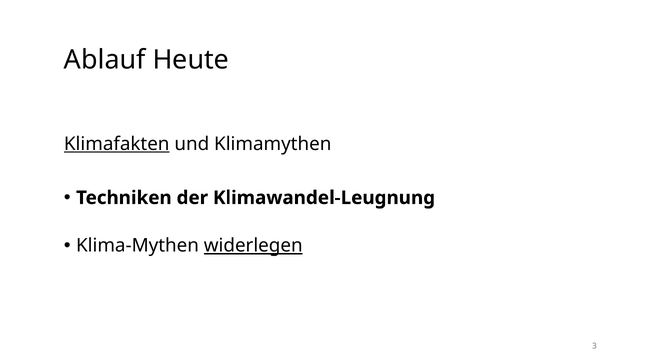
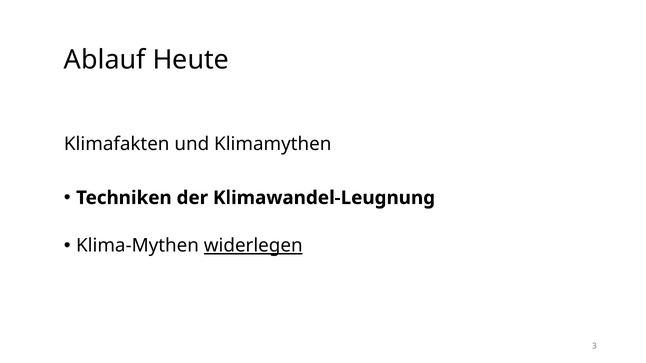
Klimafakten underline: present -> none (117, 144)
